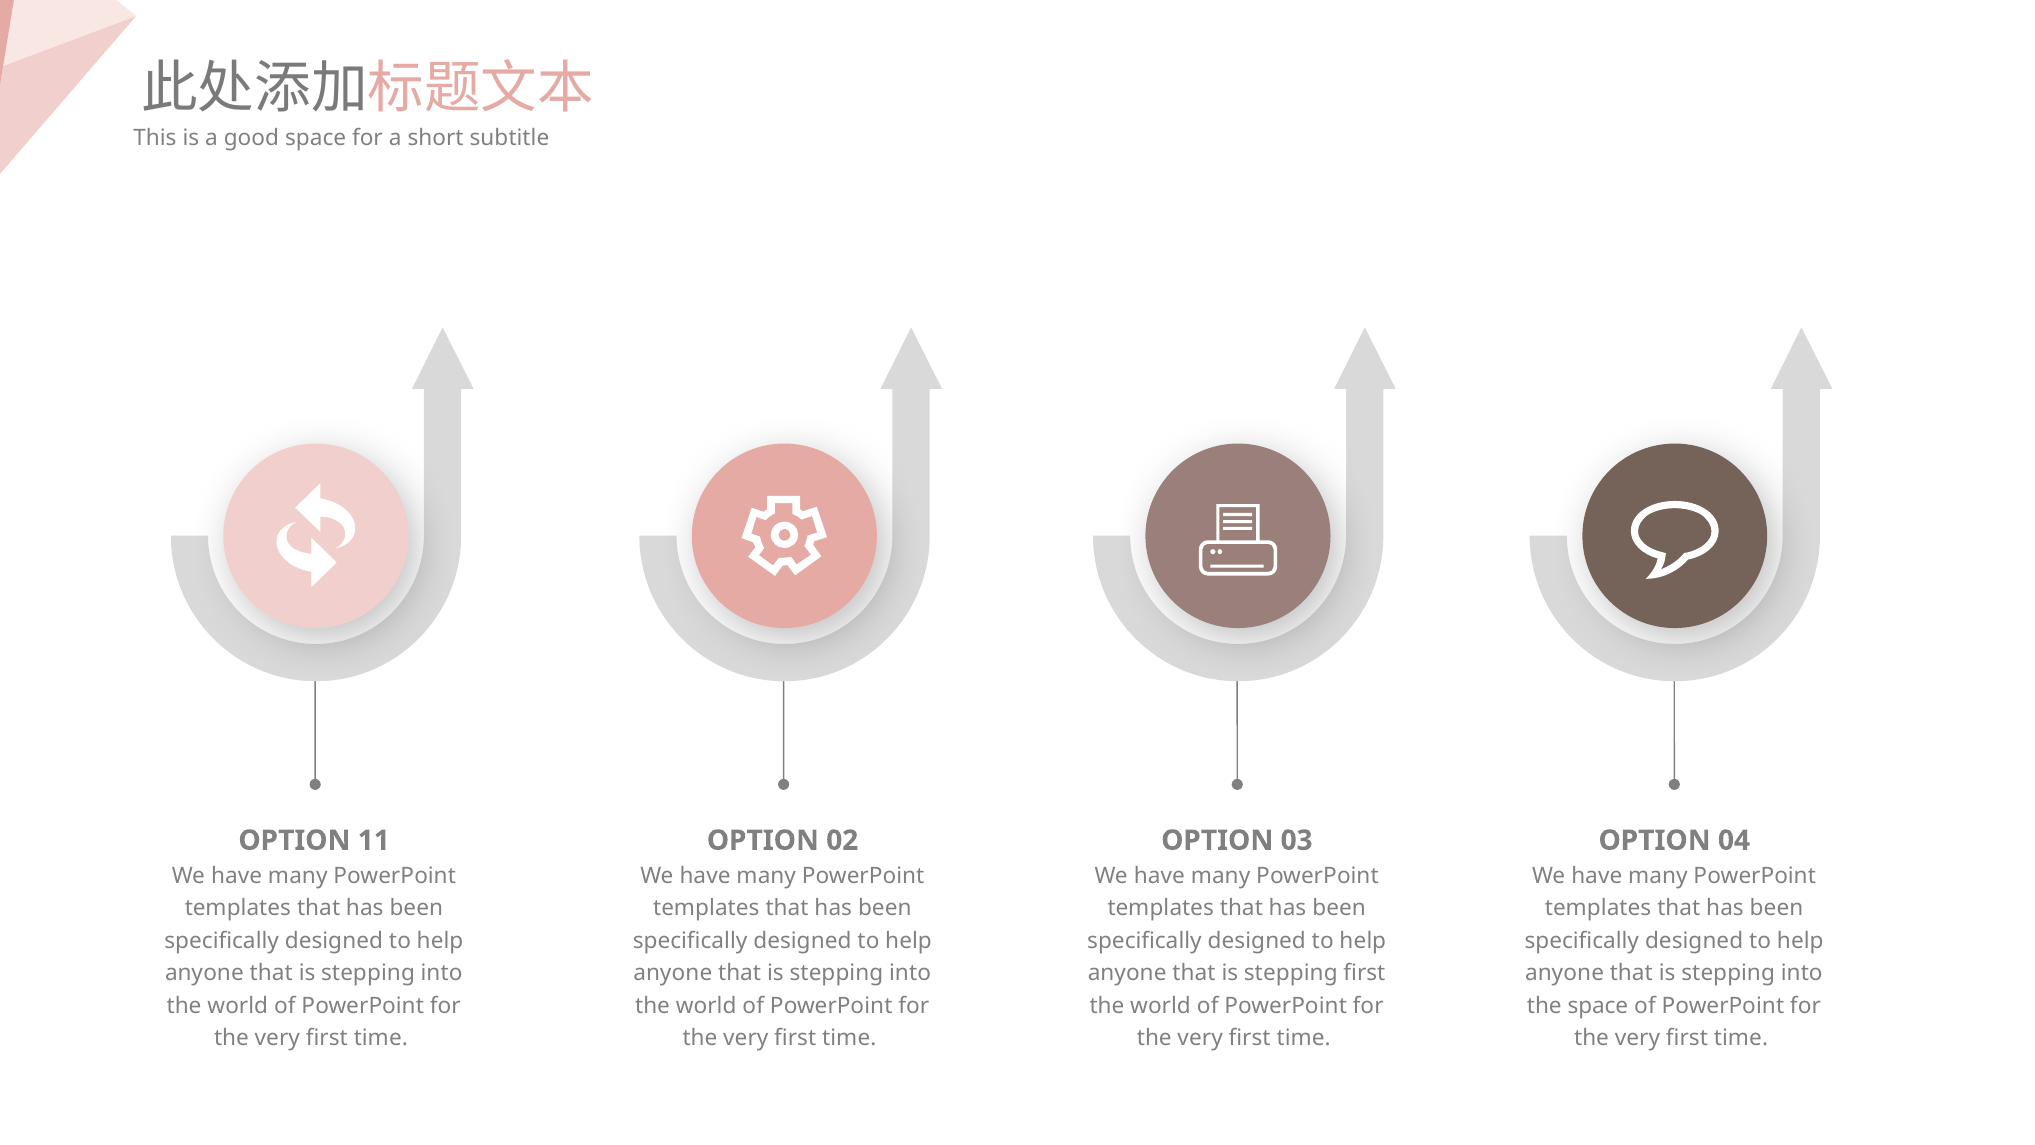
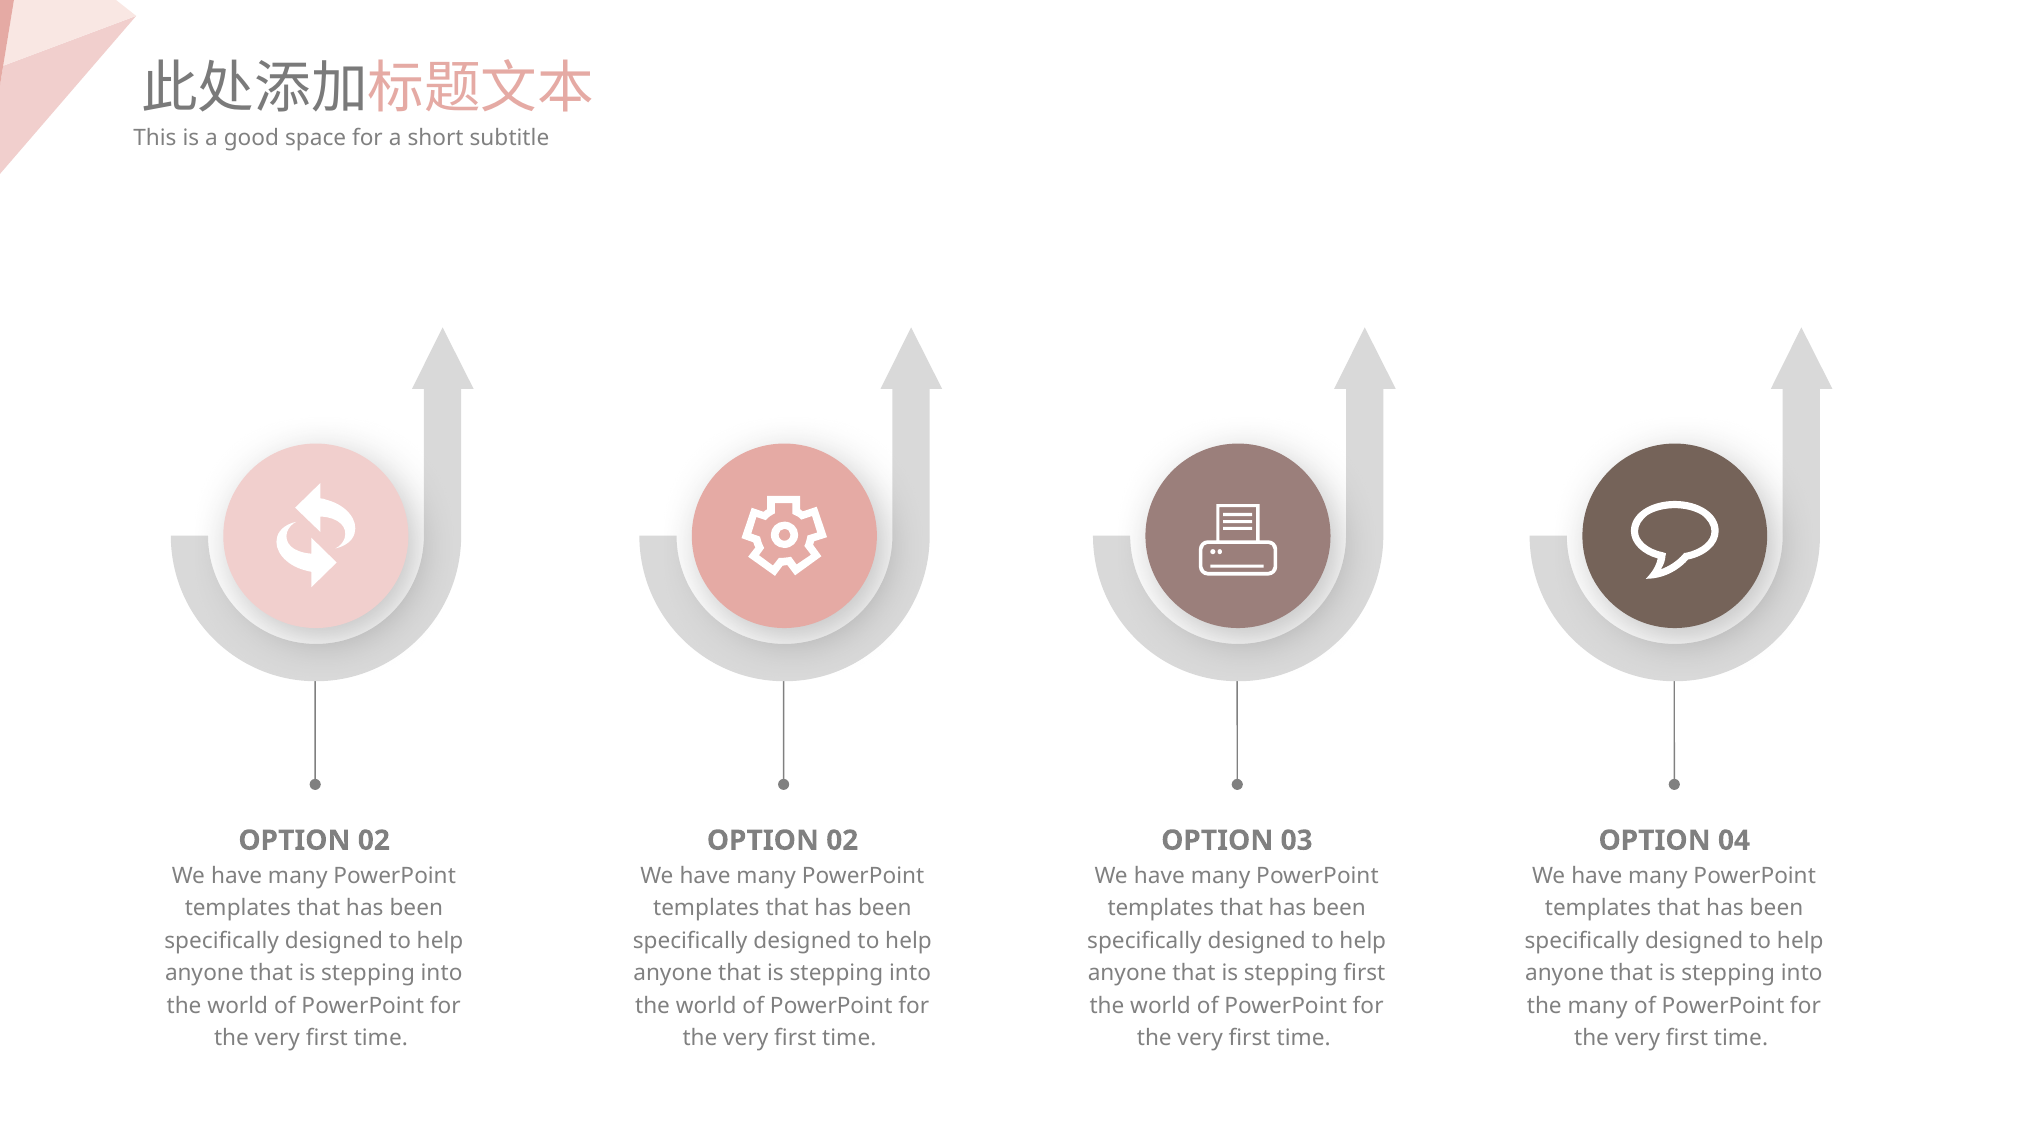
11: 11 -> 02 (374, 840)
the space: space -> many (1598, 1006)
